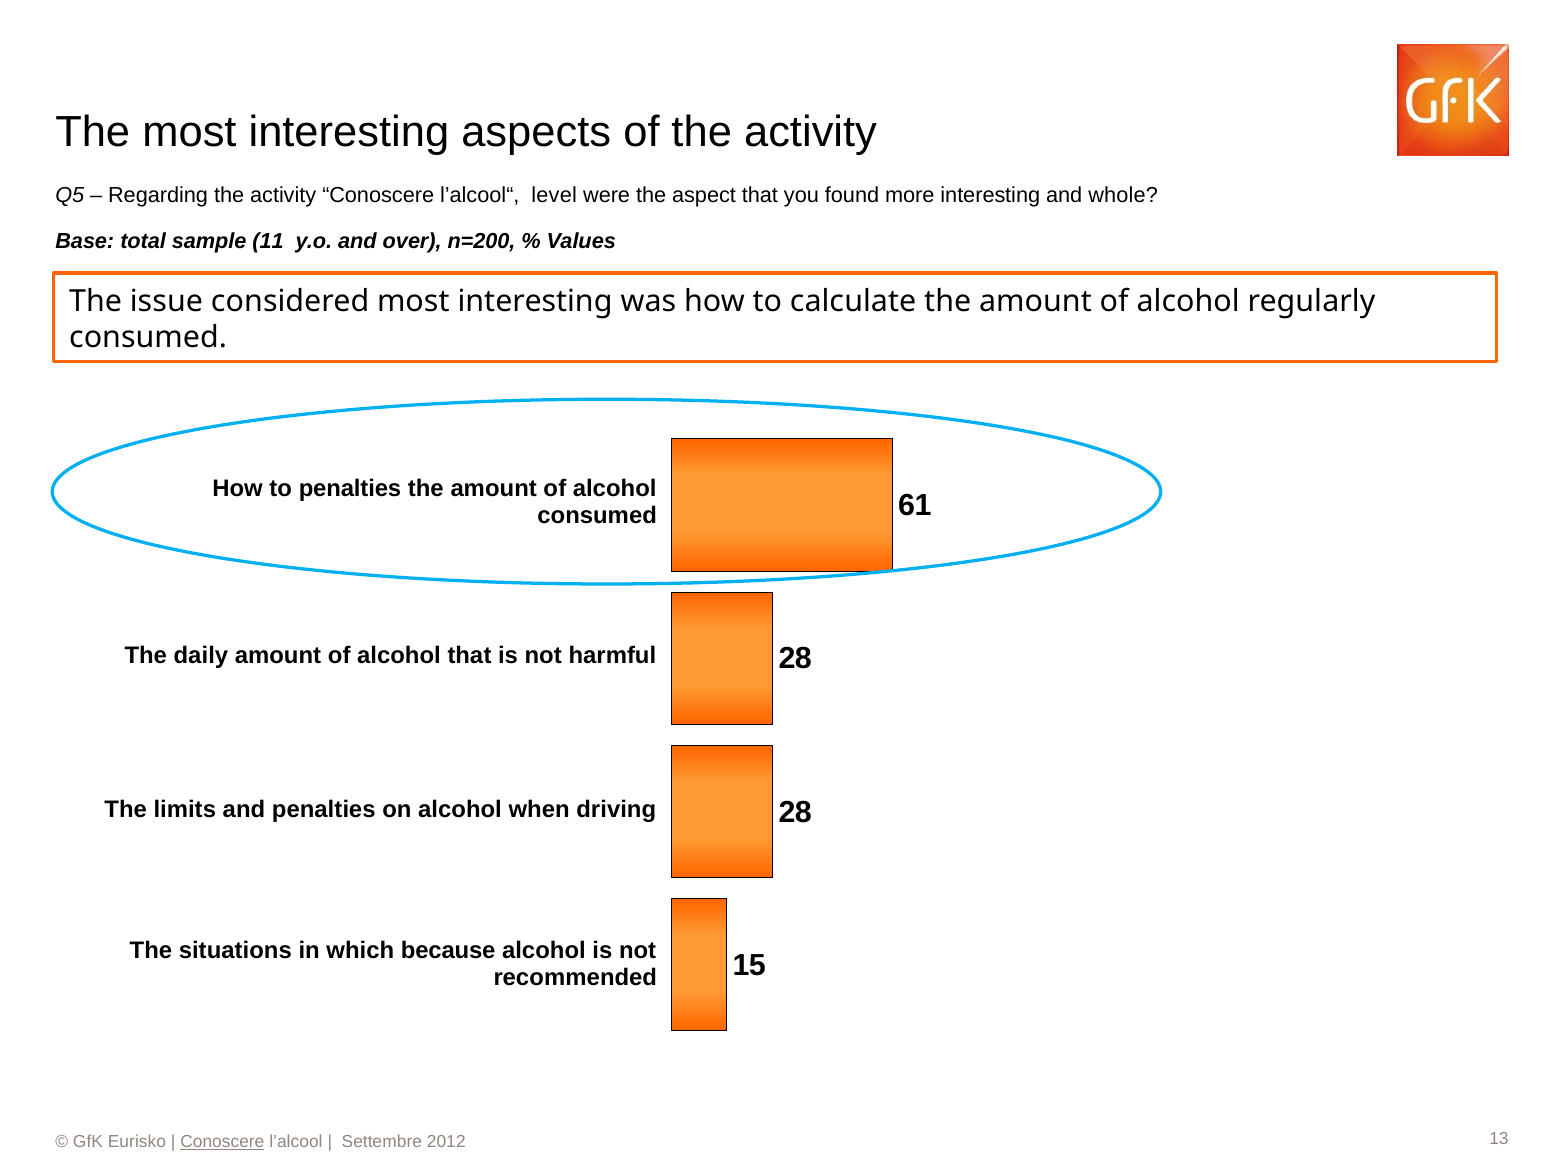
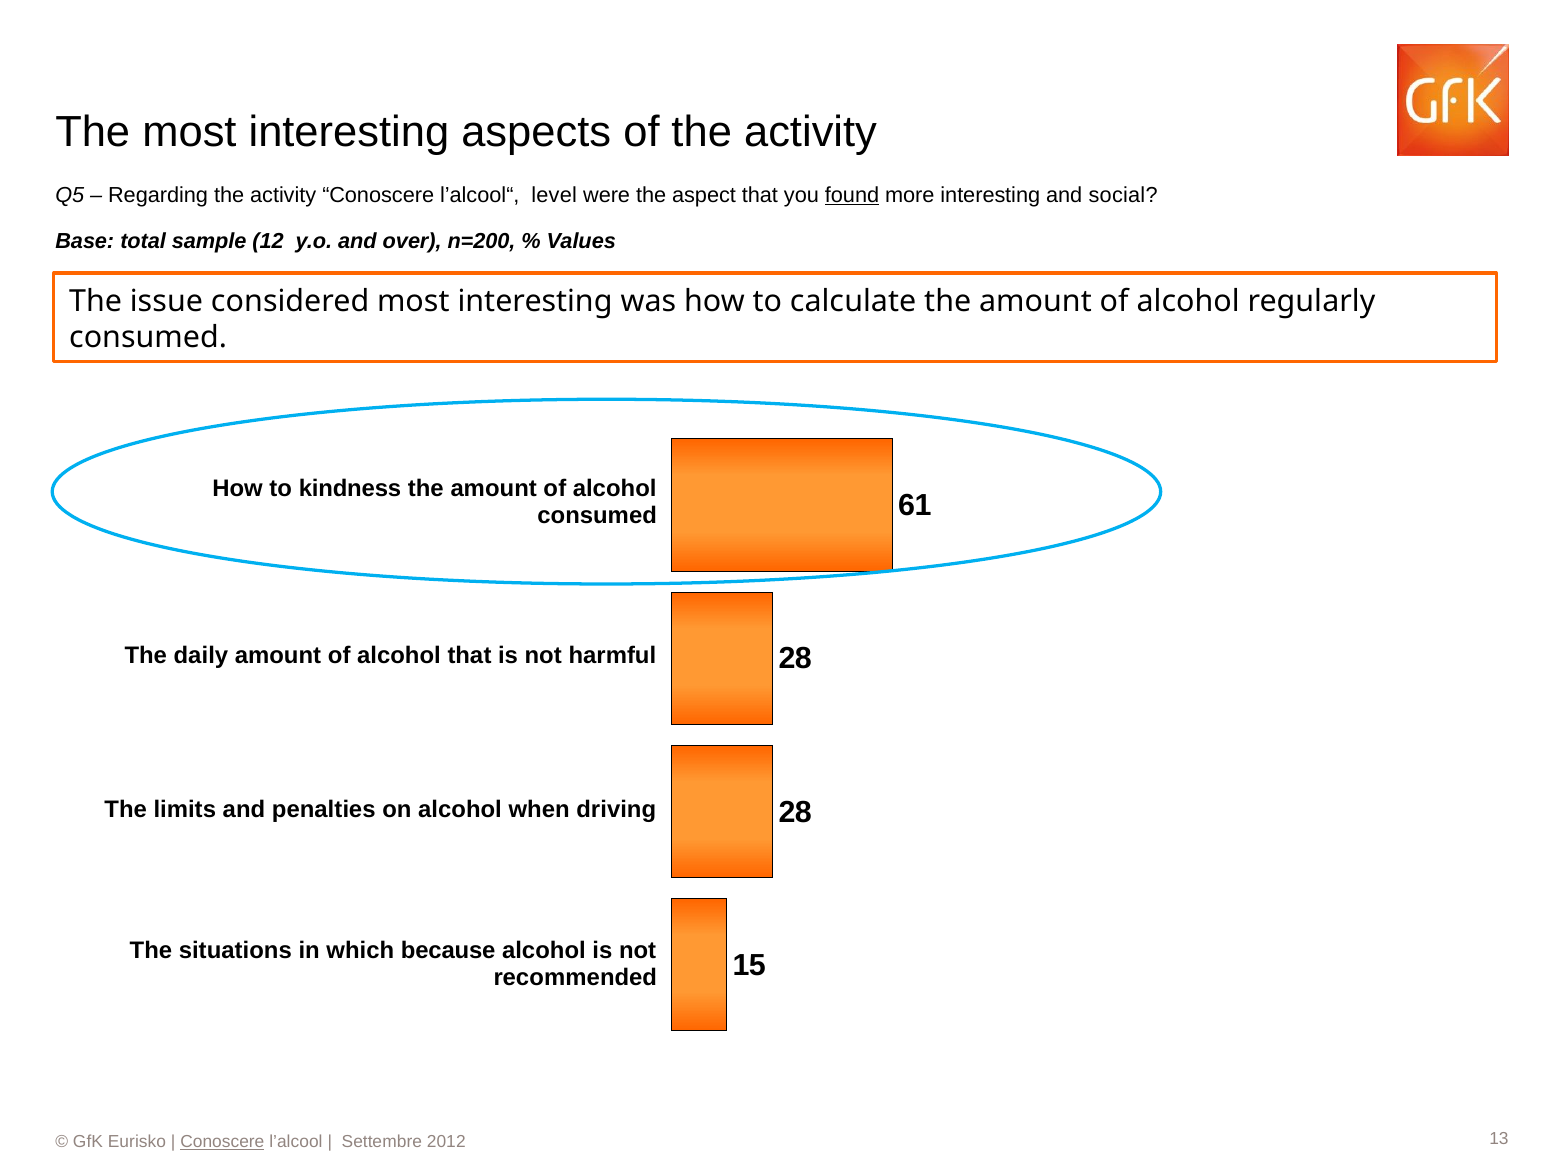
found underline: none -> present (852, 195)
whole: whole -> social (1123, 195)
11: 11 -> 12 (268, 242)
to penalties: penalties -> kindness (350, 489)
